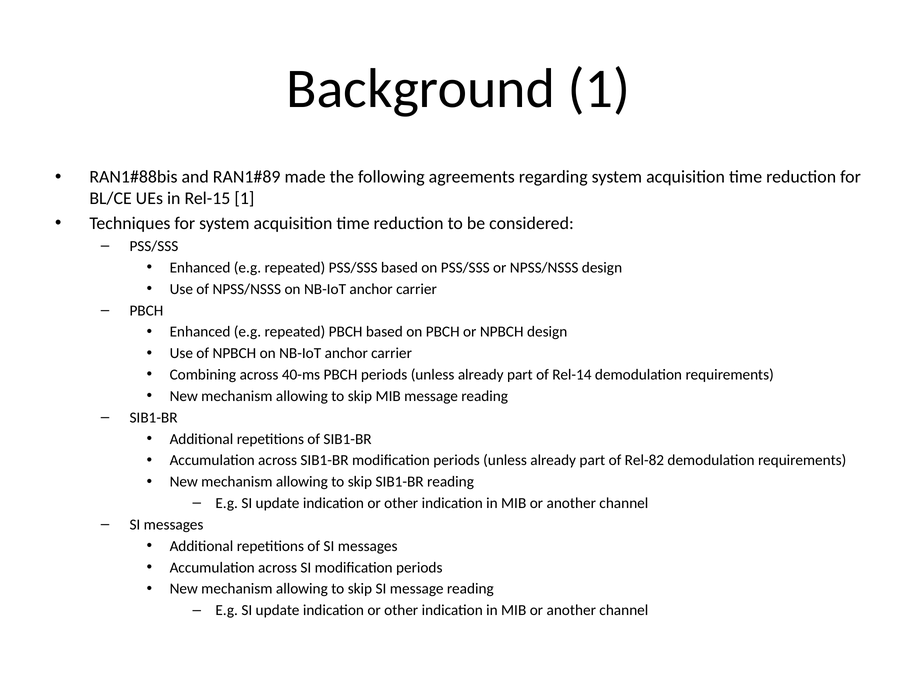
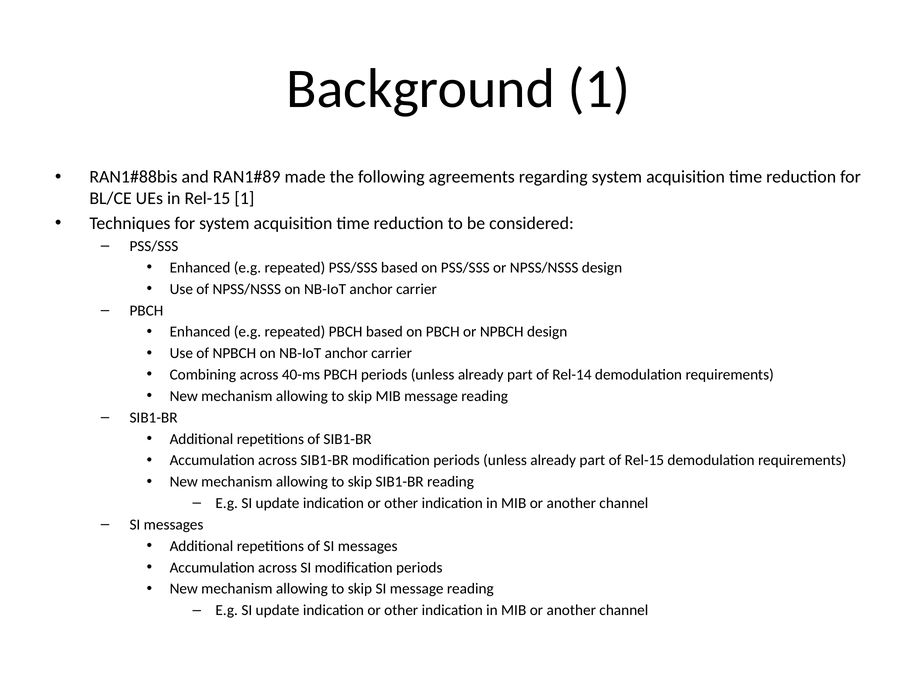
of Rel-82: Rel-82 -> Rel-15 (644, 460)
